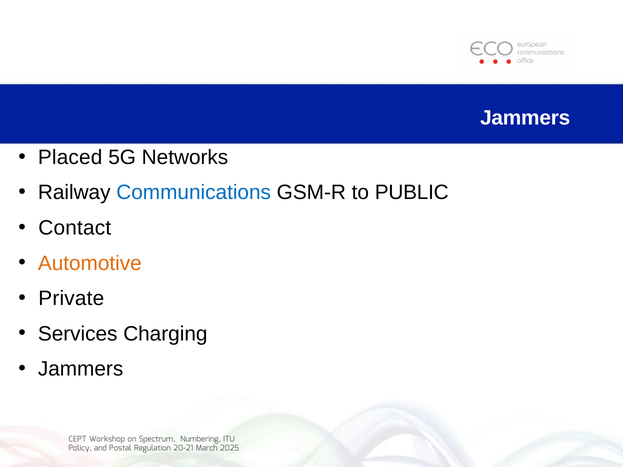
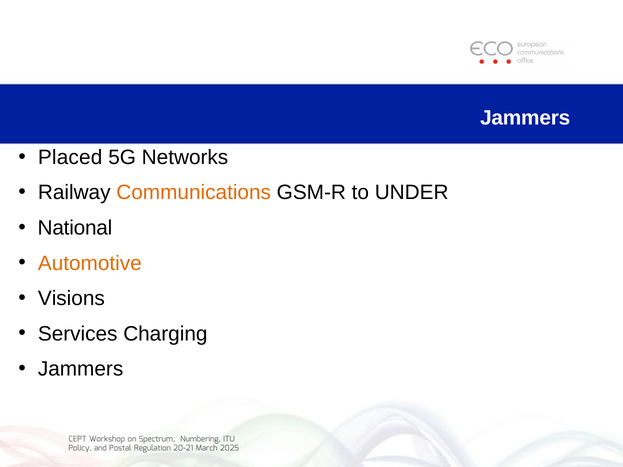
Communications colour: blue -> orange (194, 193)
PUBLIC: PUBLIC -> UNDER (412, 193)
Contact: Contact -> National (75, 228)
Private: Private -> Visions (71, 299)
